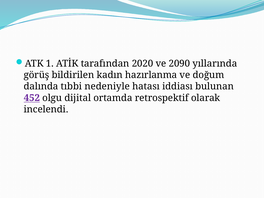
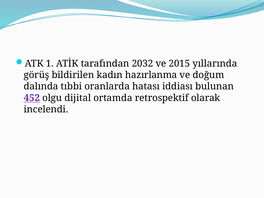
2020: 2020 -> 2032 (142, 64)
2090: 2090 -> 2015 (179, 64)
nedeniyle: nedeniyle -> oranlarda (107, 86)
